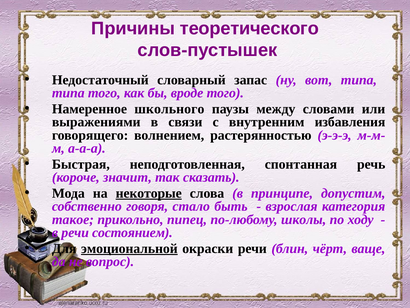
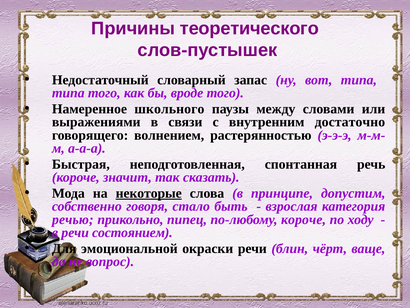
избавления: избавления -> достаточно (350, 122)
такое: такое -> речью (73, 219)
по-любому школы: школы -> короче (304, 219)
эмоциональной underline: present -> none (129, 248)
